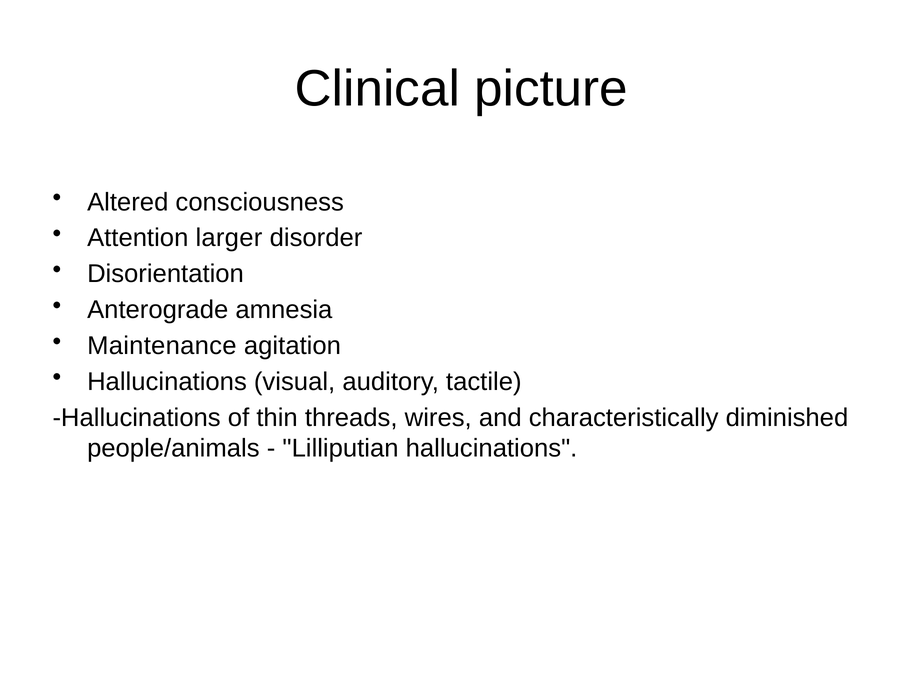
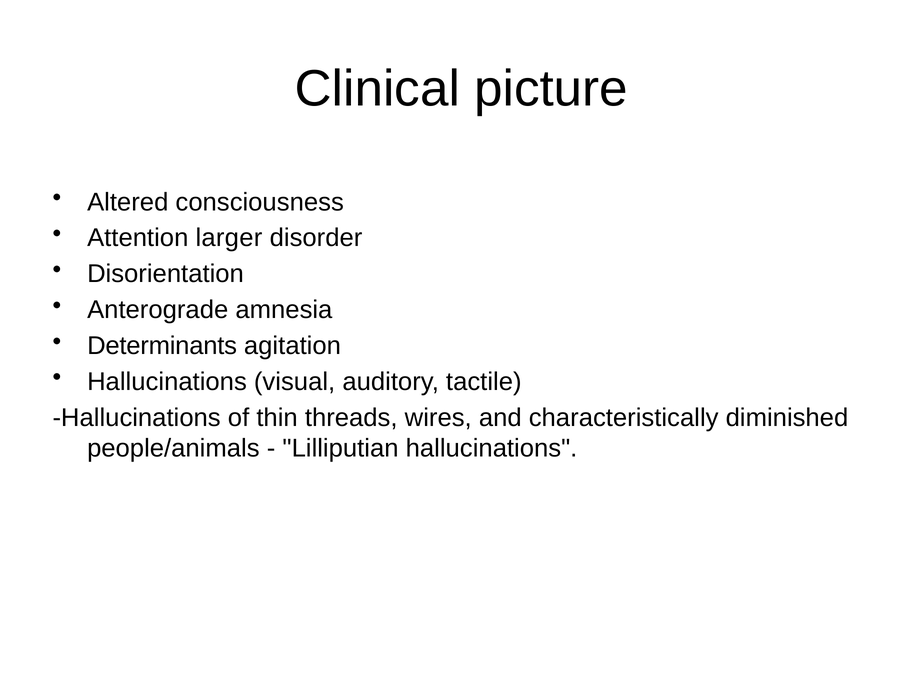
Maintenance: Maintenance -> Determinants (162, 346)
